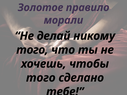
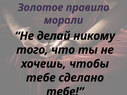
того: того -> тебе (41, 78)
